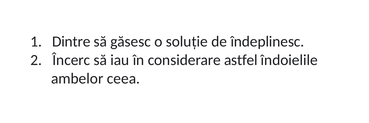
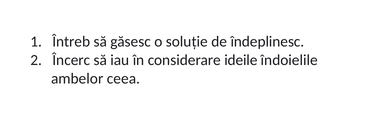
Dintre: Dintre -> Întreb (71, 42)
astfel: astfel -> ideile (241, 60)
